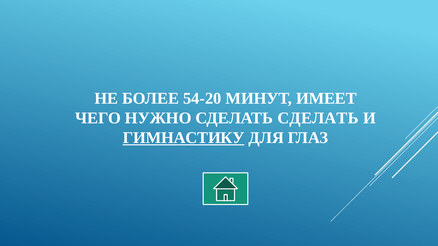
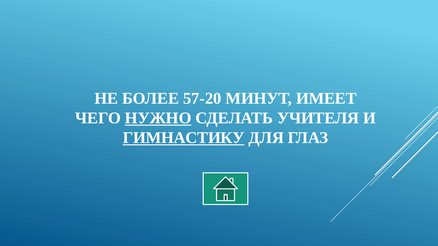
54-20: 54-20 -> 57-20 (202, 99)
НУЖНО underline: none -> present (158, 118)
СДЕЛАТЬ СДЕЛАТЬ: СДЕЛАТЬ -> УЧИТЕЛЯ (318, 118)
